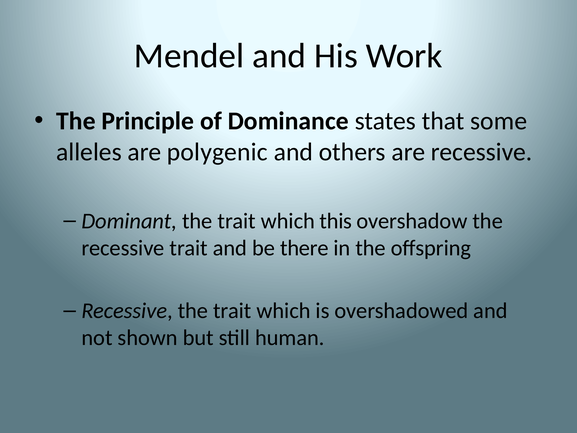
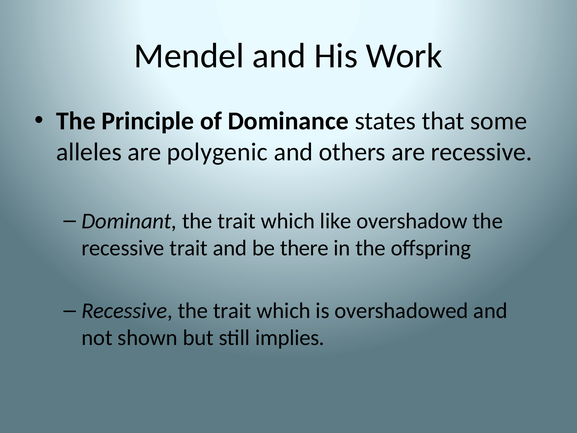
this: this -> like (336, 221)
human: human -> implies (290, 338)
